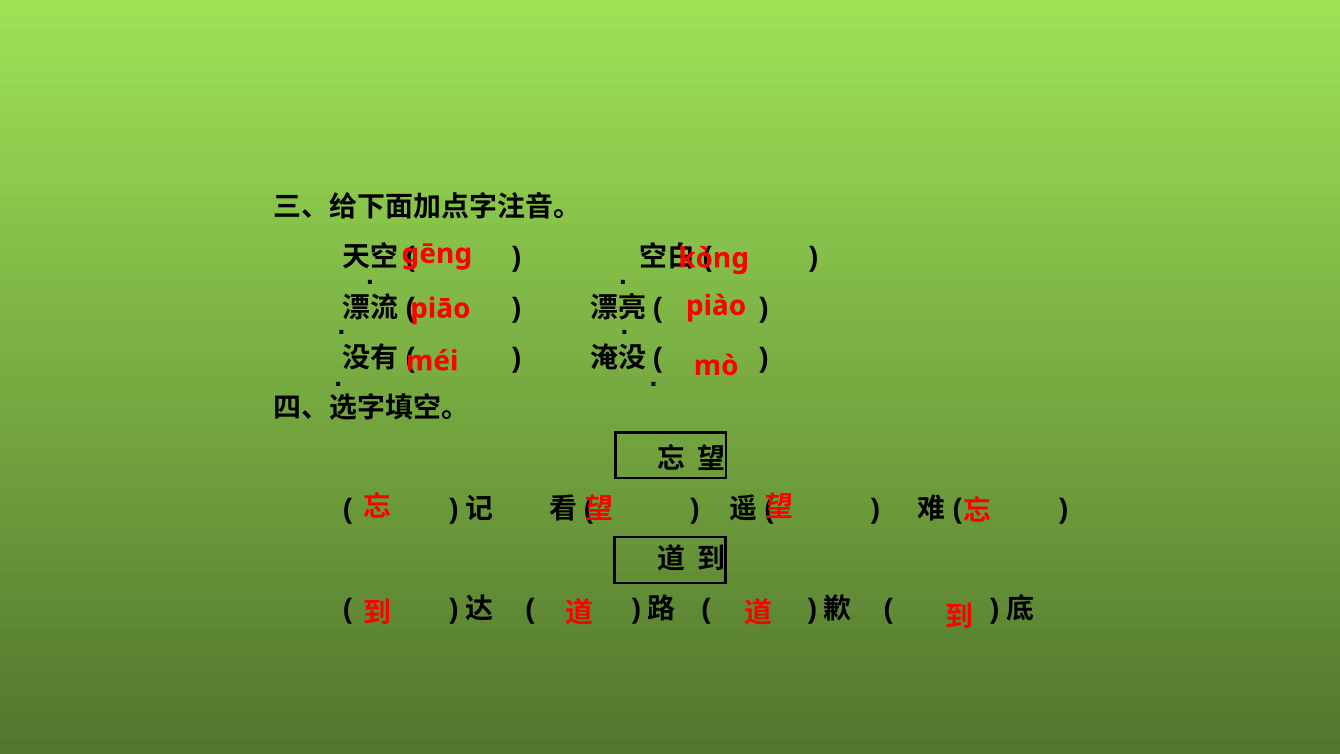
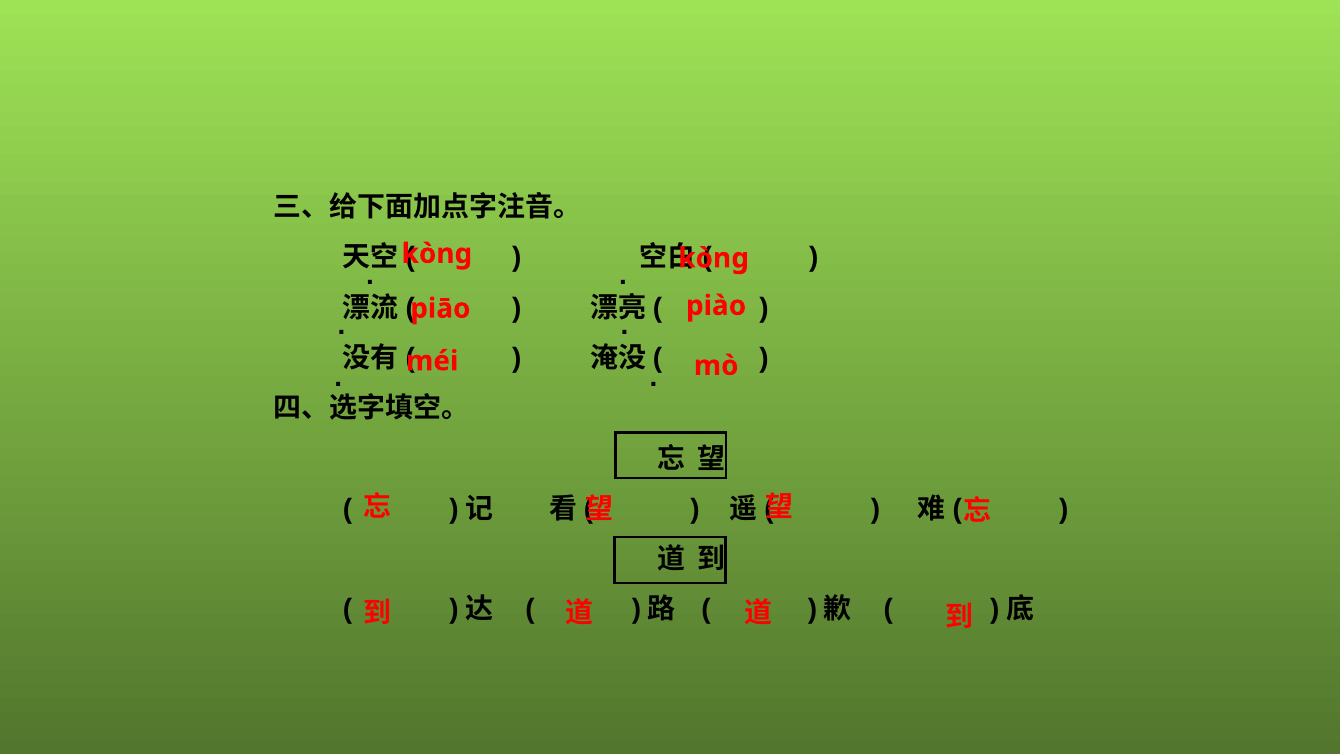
gēng: gēng -> kònɡ (437, 254)
